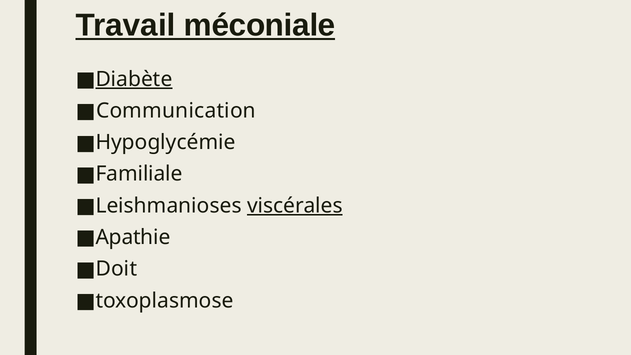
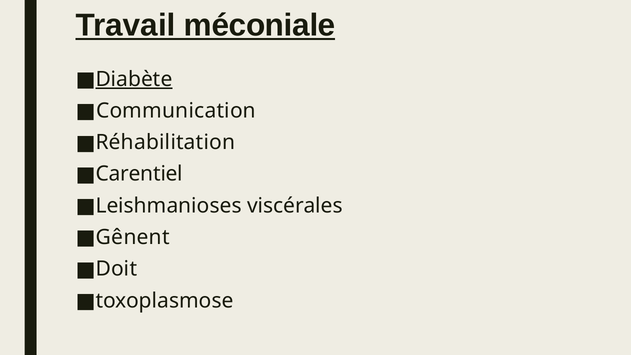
Hypoglycémie: Hypoglycémie -> Réhabilitation (165, 142)
Familiale: Familiale -> Carentiel (139, 174)
viscérales underline: present -> none (295, 206)
Apathie: Apathie -> Gênent (133, 237)
